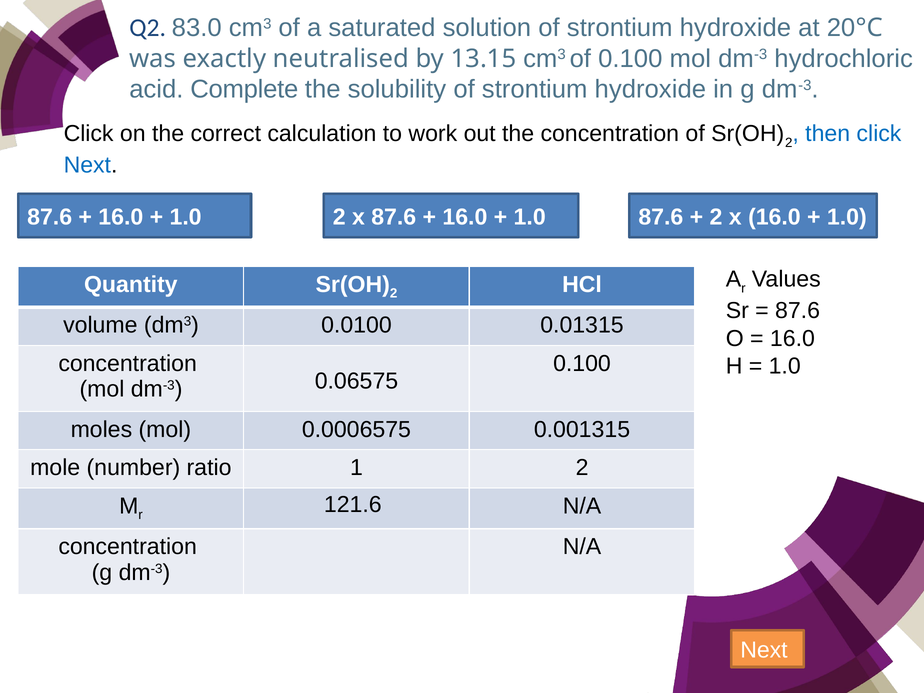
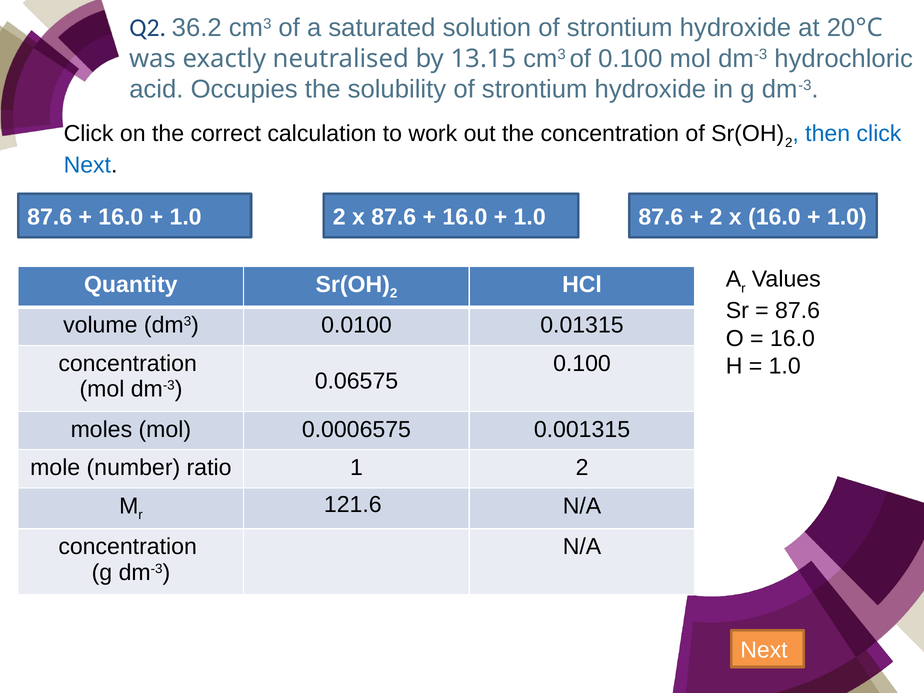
83.0: 83.0 -> 36.2 (197, 28)
Complete: Complete -> Occupies (244, 89)
